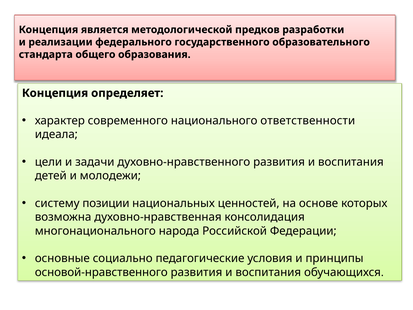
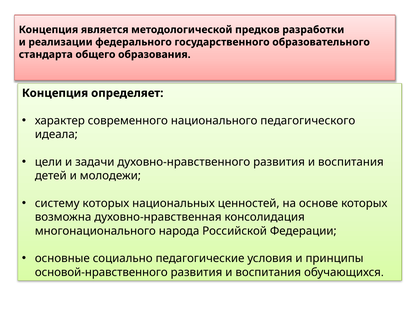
ответственности: ответственности -> педагогического (308, 121)
систему позиции: позиции -> которых (106, 203)
